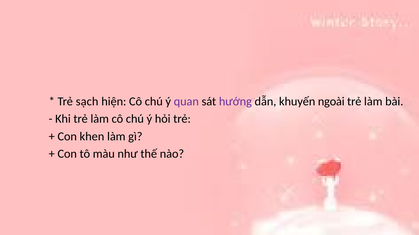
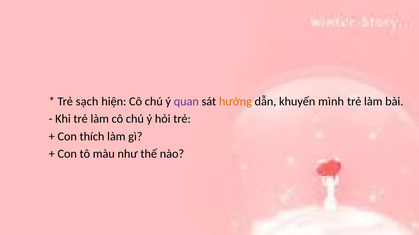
hướng colour: purple -> orange (235, 102)
ngoài: ngoài -> mình (331, 102)
khen: khen -> thích (92, 137)
